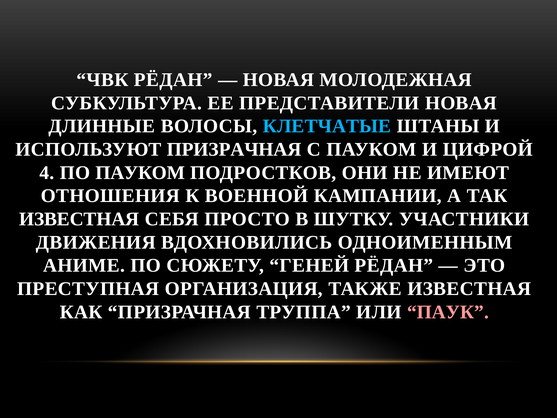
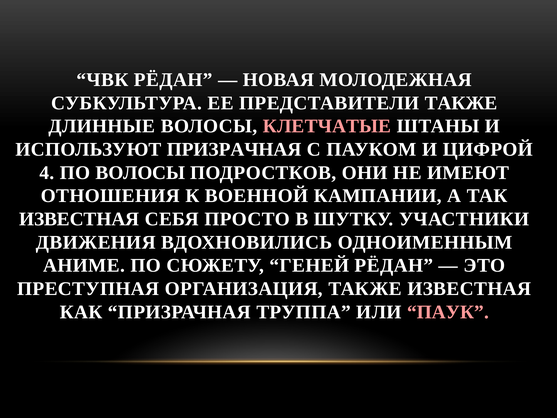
ПРЕДСТАВИТЕЛИ НОВАЯ: НОВАЯ -> ТАКЖЕ (461, 103)
КЛЕТЧАТЫЕ colour: light blue -> pink (327, 126)
ПО ПАУКОМ: ПАУКОМ -> ВОЛОСЫ (140, 173)
